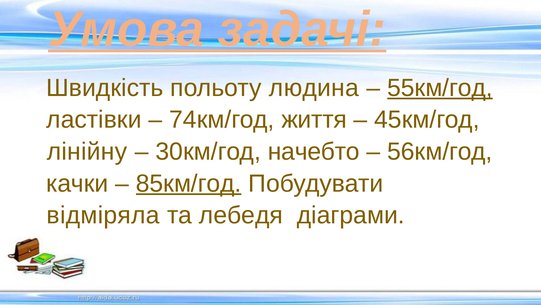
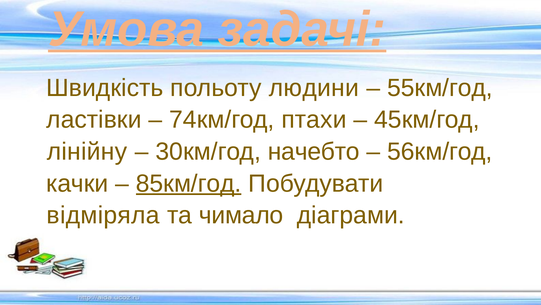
людина: людина -> людини (314, 88)
55км/год underline: present -> none (440, 88)
життя: життя -> птахи (314, 120)
лебедя: лебедя -> чимало (241, 215)
